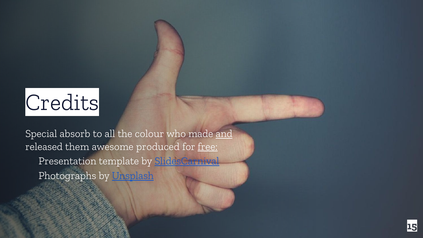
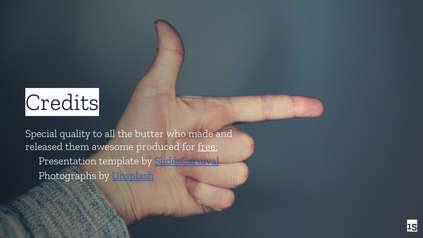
absorb: absorb -> quality (75, 134)
colour: colour -> butter (149, 134)
and underline: present -> none (224, 134)
